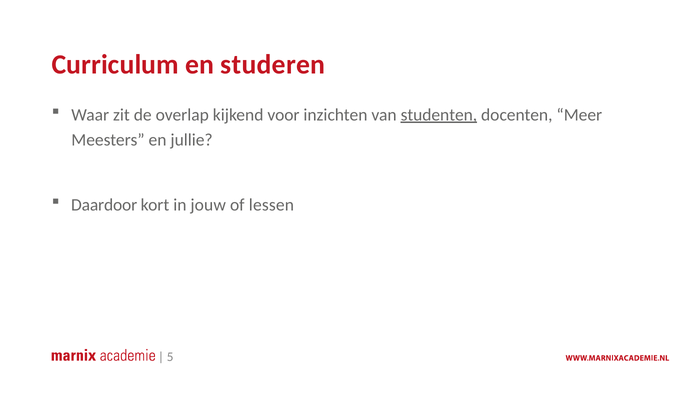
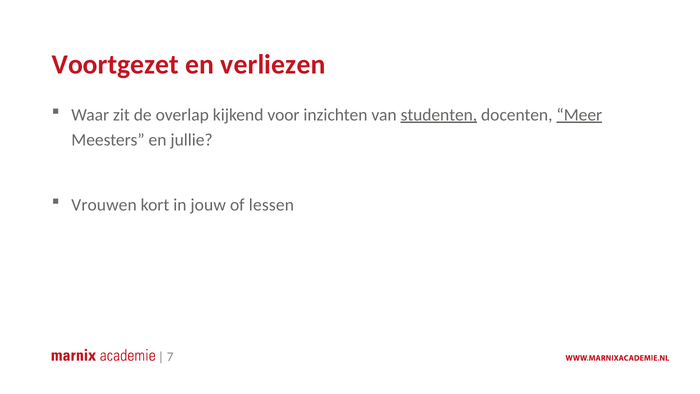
Curriculum: Curriculum -> Voortgezet (115, 65)
studeren: studeren -> verliezen (273, 65)
Meer underline: none -> present (579, 115)
Daardoor: Daardoor -> Vrouwen (104, 205)
5: 5 -> 7 (170, 357)
